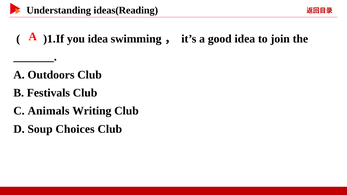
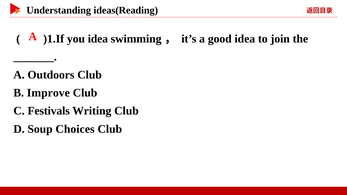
Festivals: Festivals -> Improve (48, 93)
Animals: Animals -> Festivals (49, 111)
